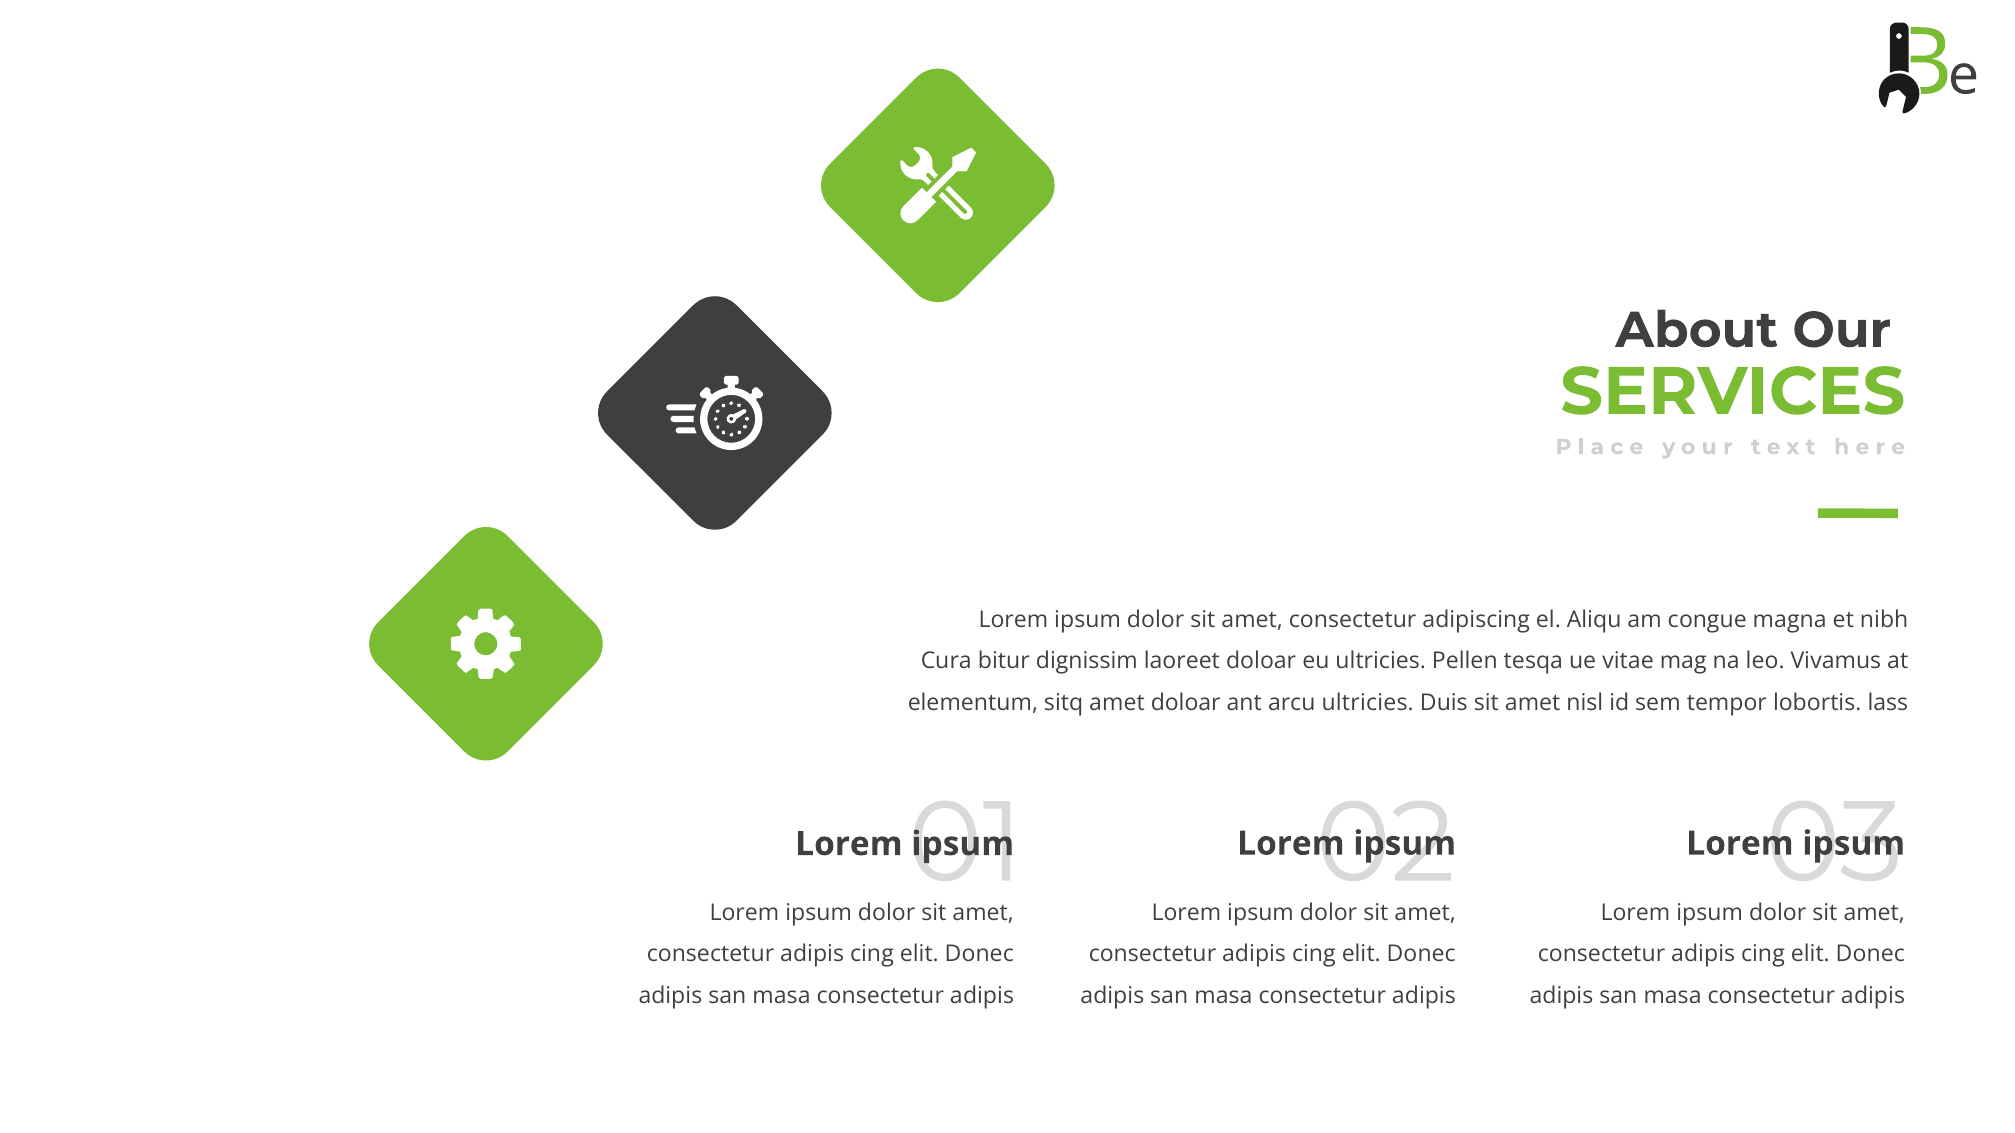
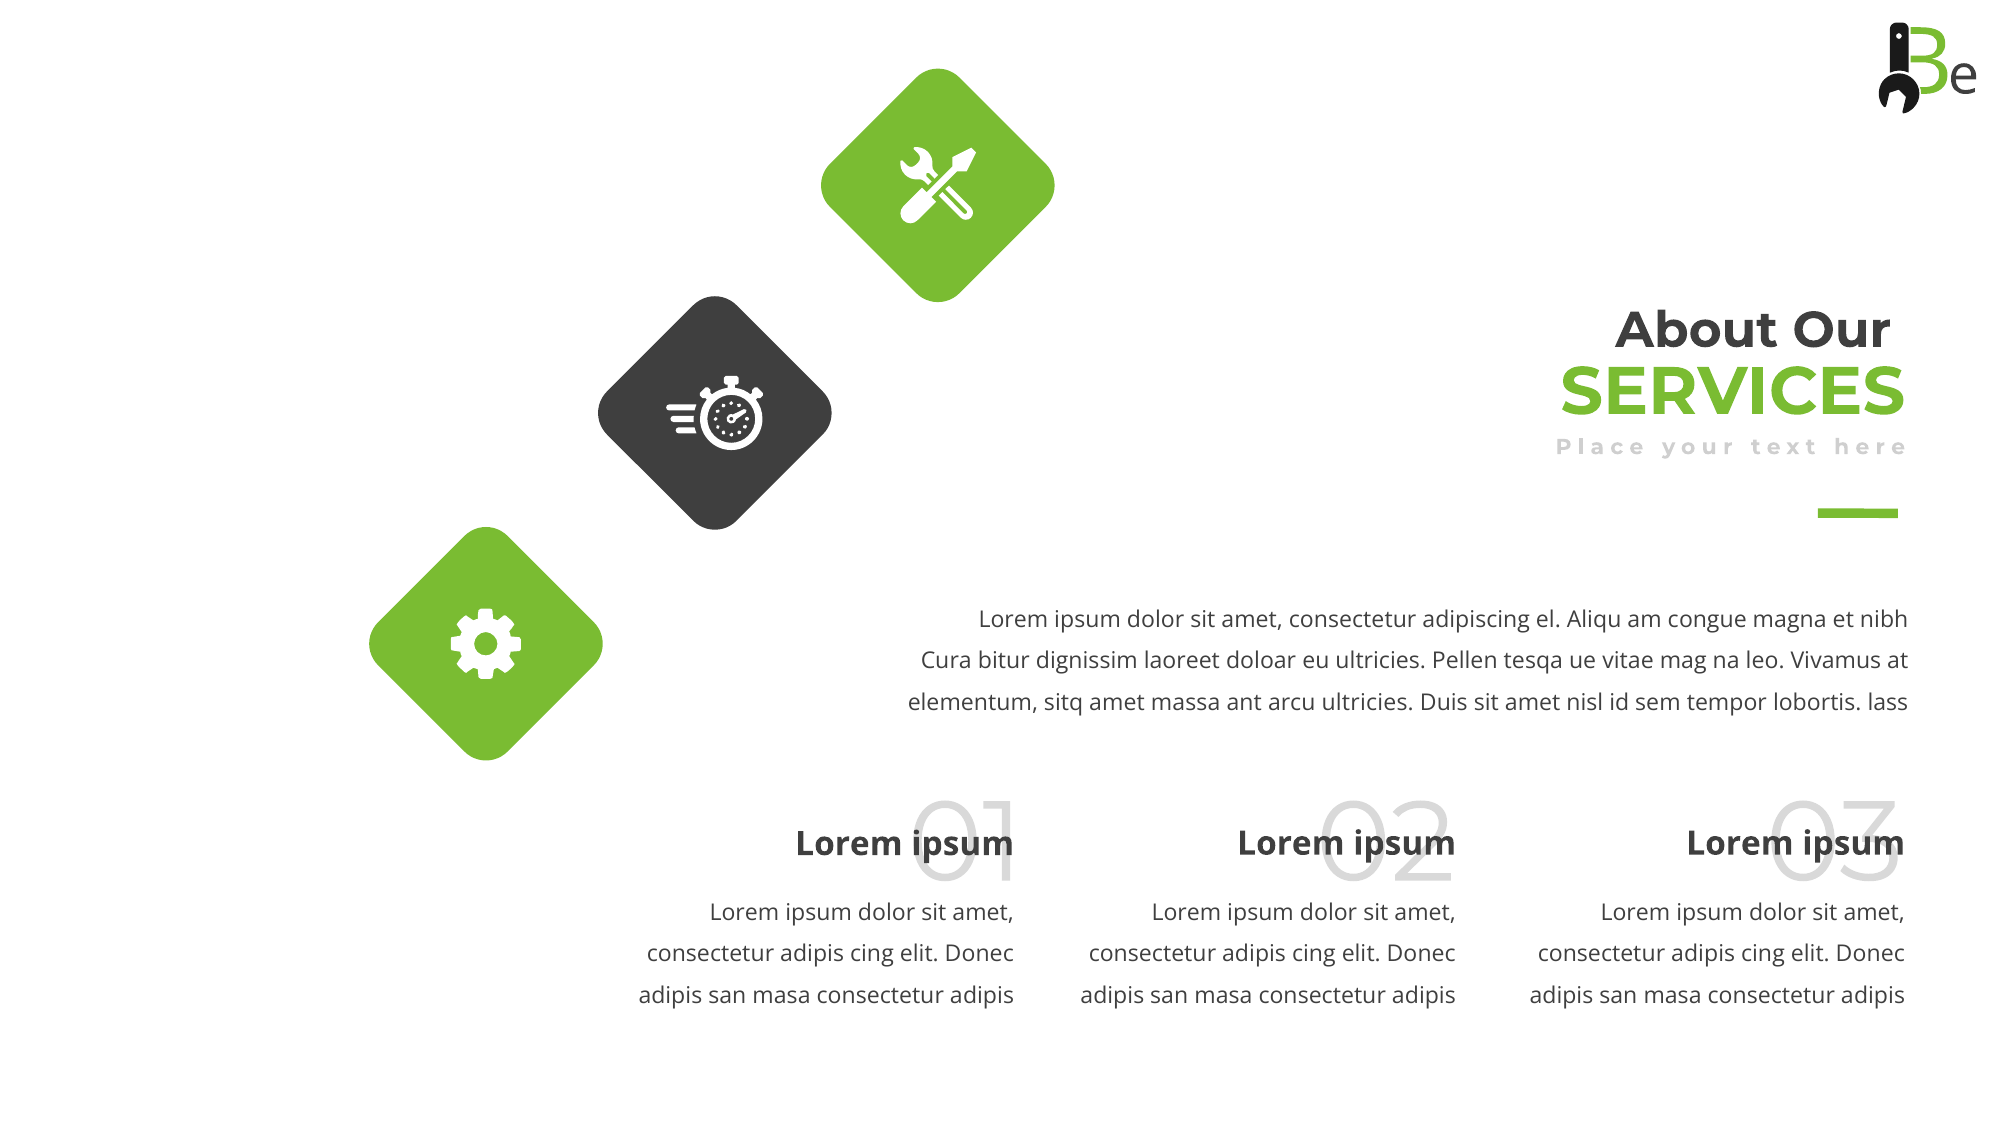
amet doloar: doloar -> massa (1186, 703)
